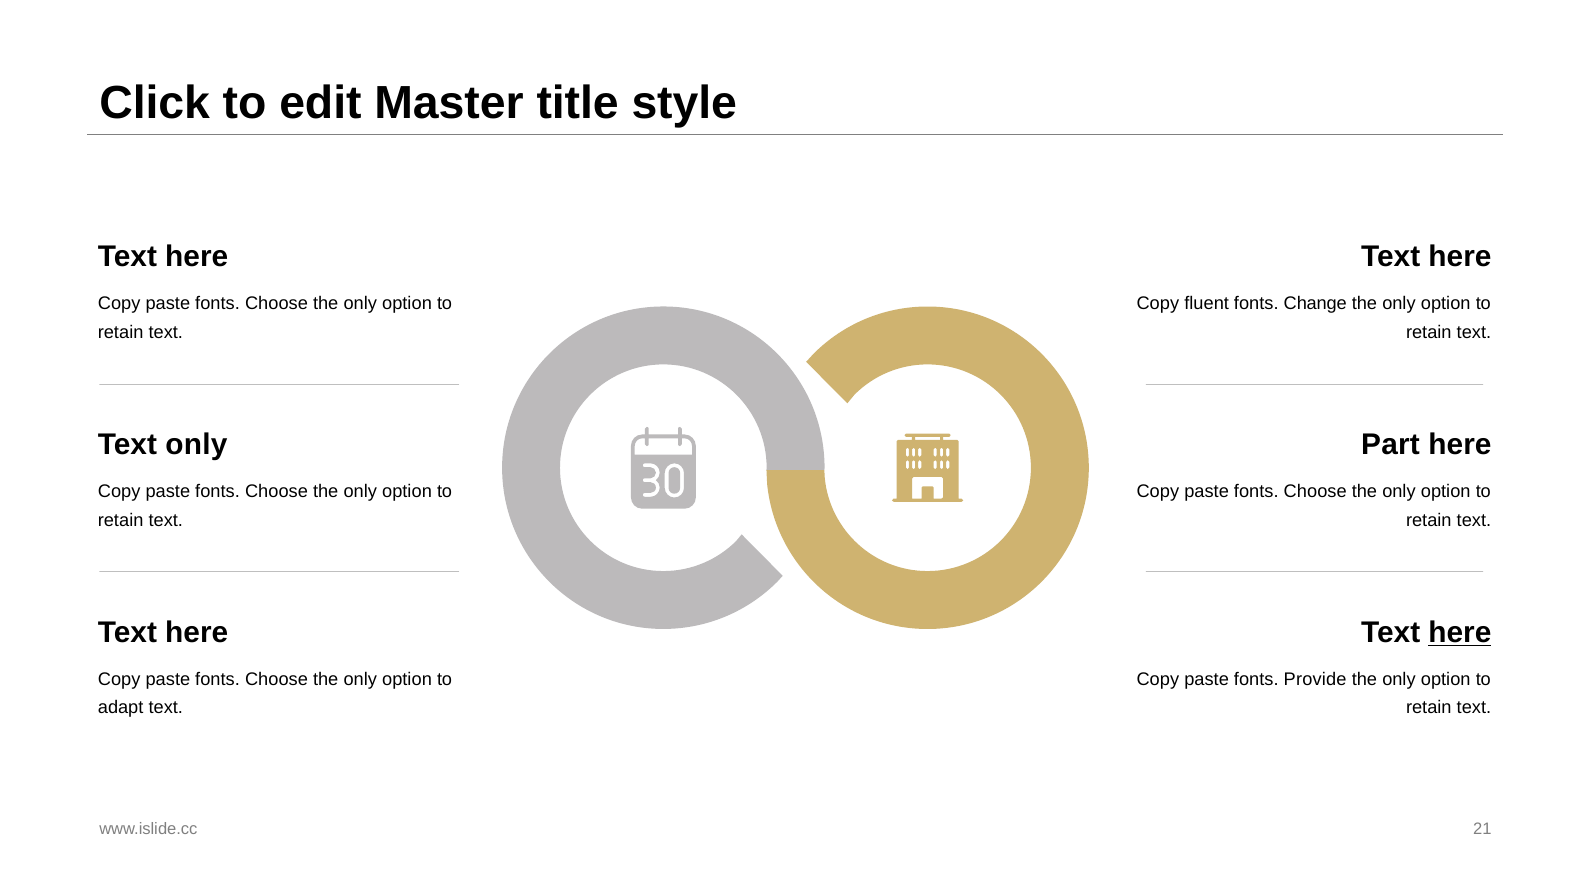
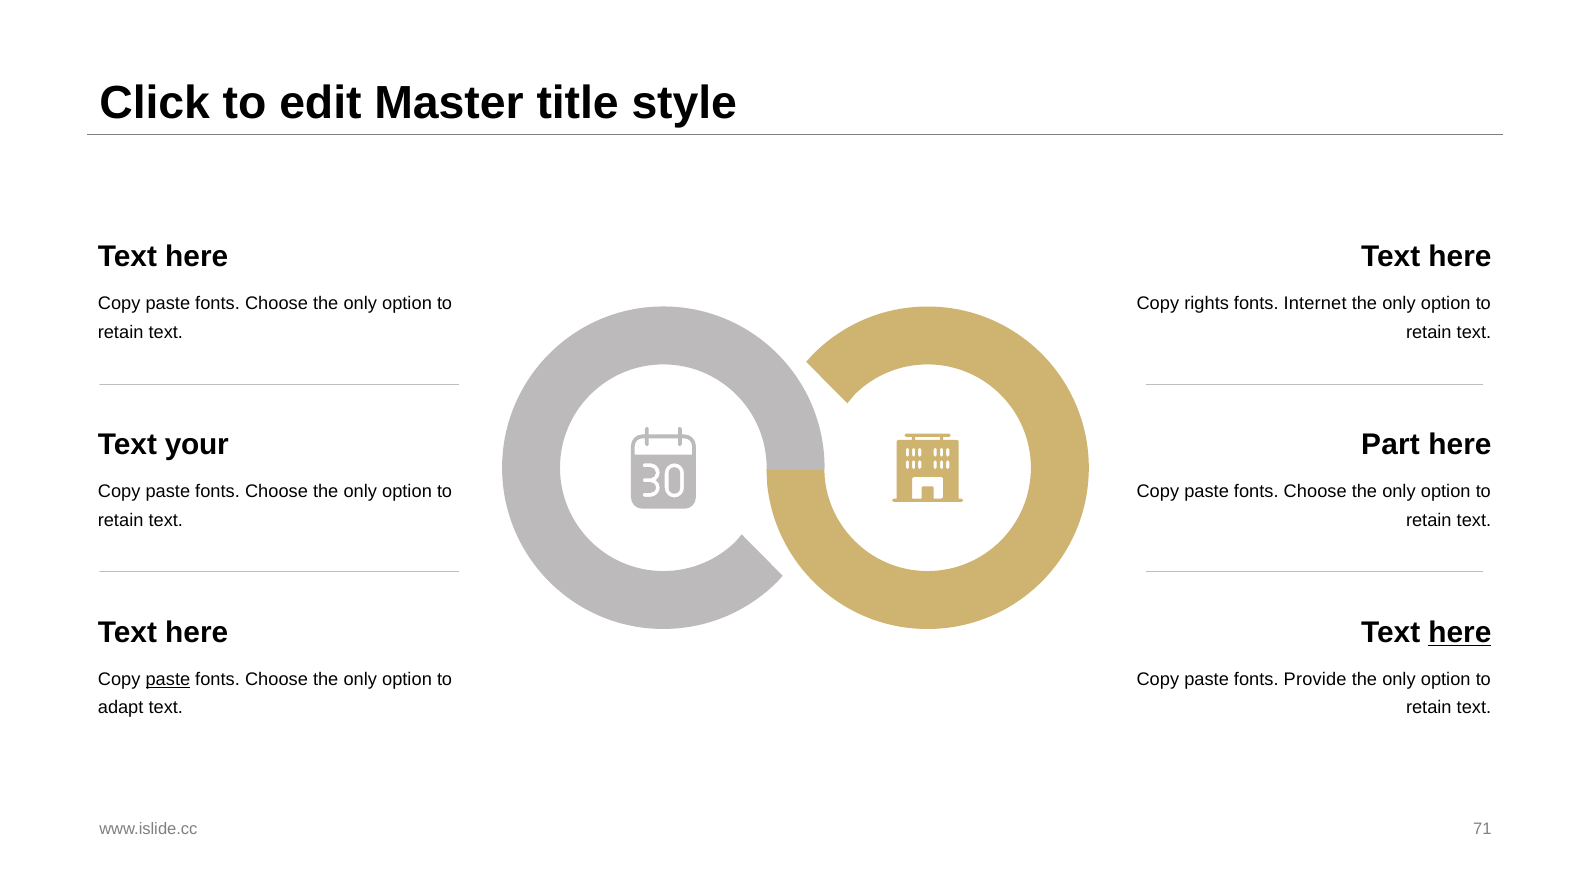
fluent: fluent -> rights (1207, 304)
Change: Change -> Internet (1315, 304)
Text only: only -> your (197, 445)
paste underline: none -> present (168, 679)
21: 21 -> 71 (1482, 829)
